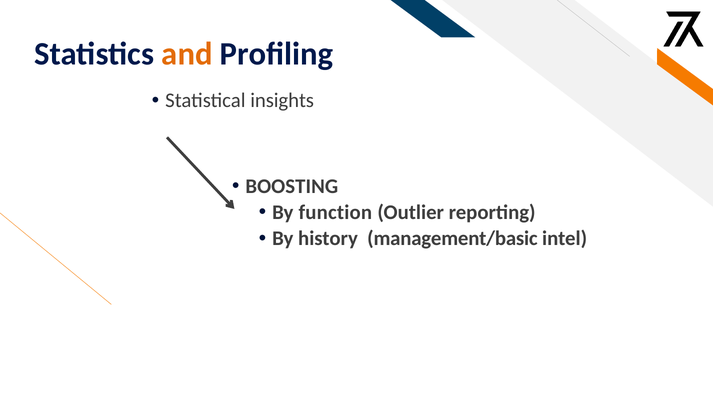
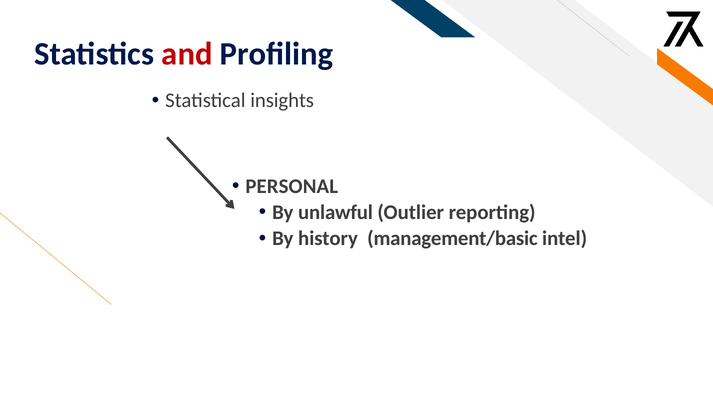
and colour: orange -> red (187, 54)
BOOSTING: BOOSTING -> PERSONAL (292, 186)
function: function -> unlawful (336, 212)
